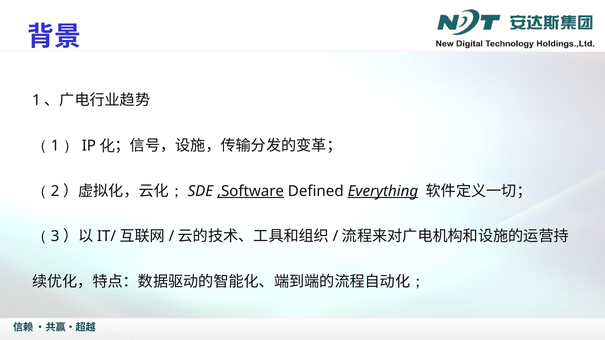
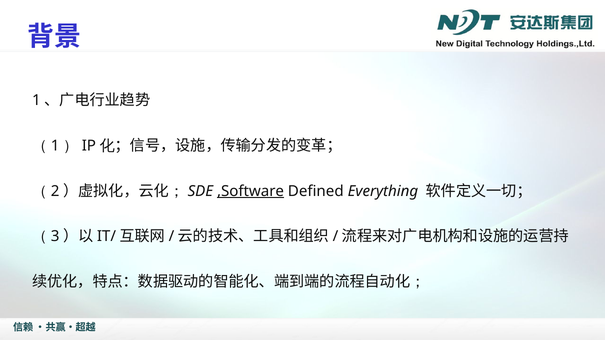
Everything underline: present -> none (383, 191)
